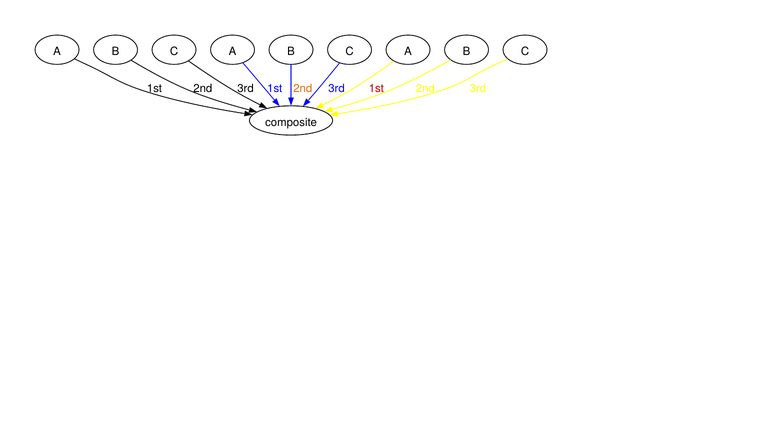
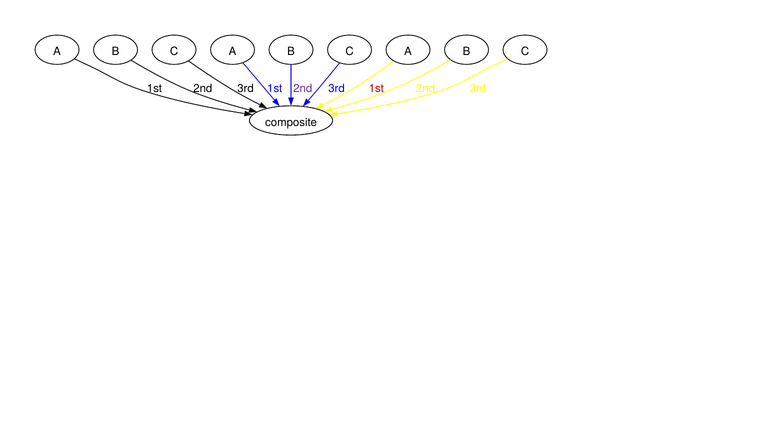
2nd colour: orange -> purple (303, 89)
